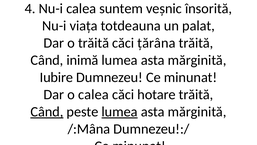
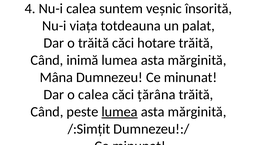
țărâna: țărâna -> hotare (157, 43)
Iubire: Iubire -> Mâna (56, 77)
hotare: hotare -> țărâna (156, 94)
Când underline: present -> none (47, 111)
/:Mâna: /:Mâna -> /:Simțit (89, 129)
